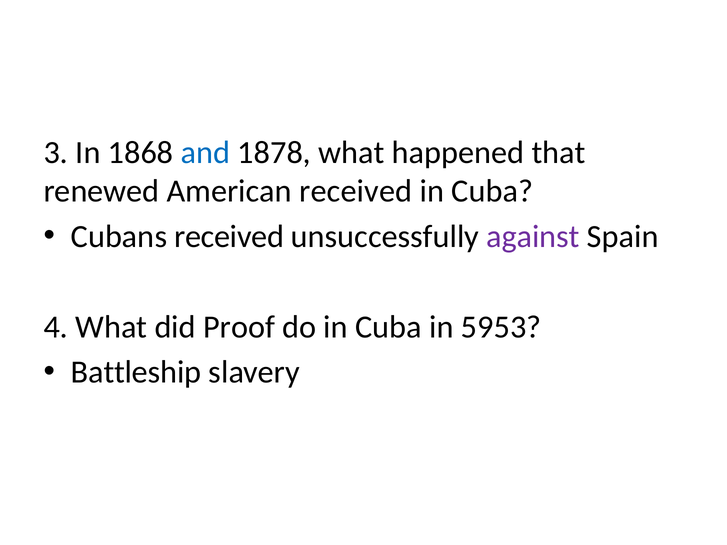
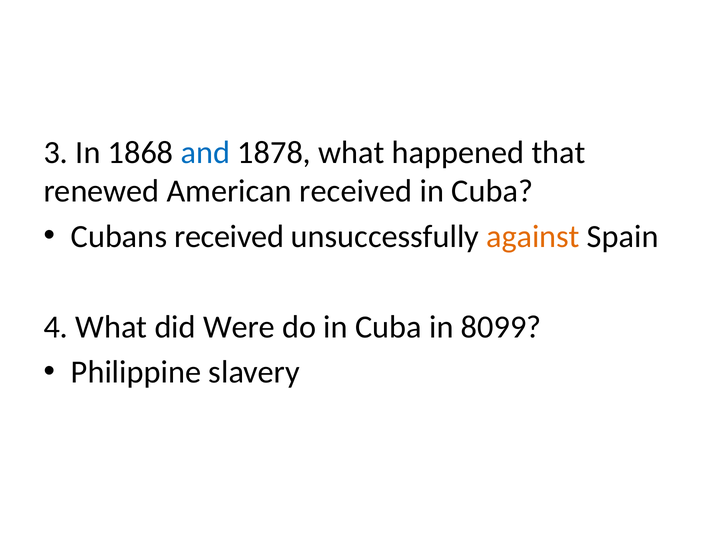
against colour: purple -> orange (533, 237)
Proof: Proof -> Were (239, 327)
5953: 5953 -> 8099 (501, 327)
Battleship: Battleship -> Philippine (136, 372)
